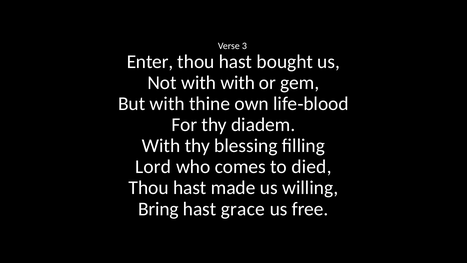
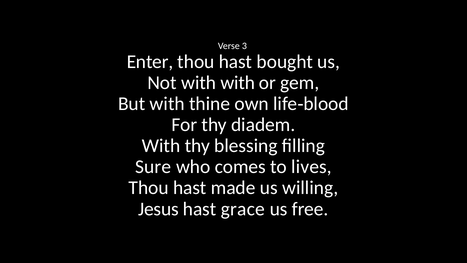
Lord: Lord -> Sure (153, 167)
died: died -> lives (311, 167)
Bring: Bring -> Jesus (158, 209)
